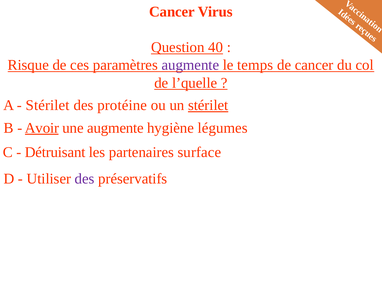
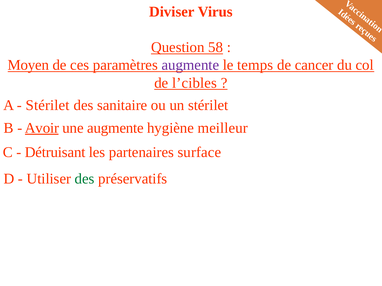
Cancer: Cancer -> Diviser (172, 12)
40: 40 -> 58 (216, 47)
Risque: Risque -> Moyen (28, 65)
l’quelle: l’quelle -> l’cibles (195, 83)
protéine: protéine -> sanitaire (122, 106)
stérilet underline: present -> none (208, 106)
légumes: légumes -> meilleur (223, 128)
des colour: purple -> green (85, 179)
